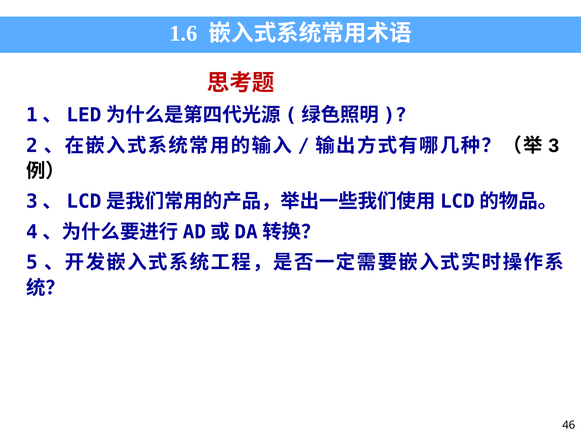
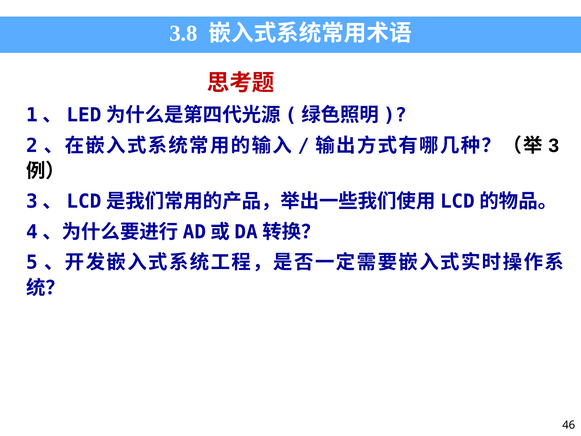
1.6: 1.6 -> 3.8 (183, 33)
